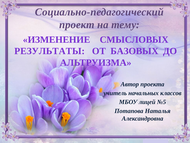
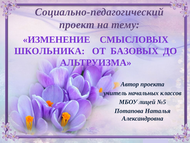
РЕЗУЛЬТАТЫ: РЕЗУЛЬТАТЫ -> ШКОЛЬНИКА (50, 51)
